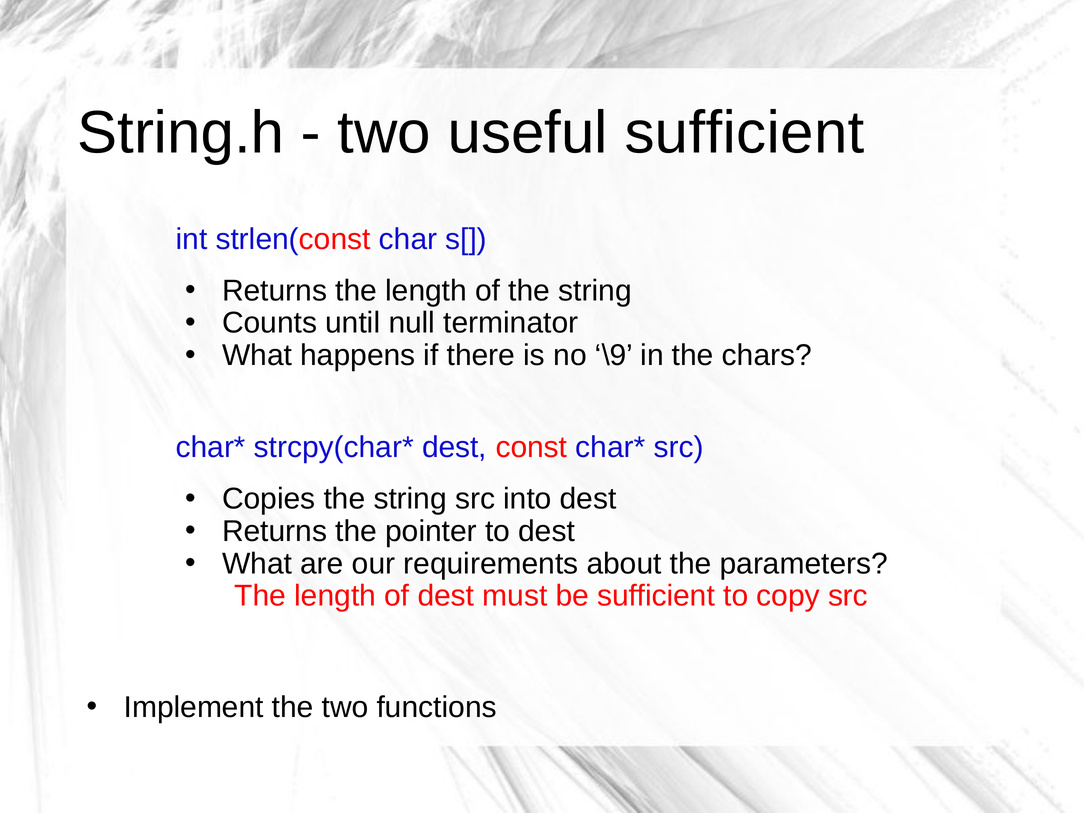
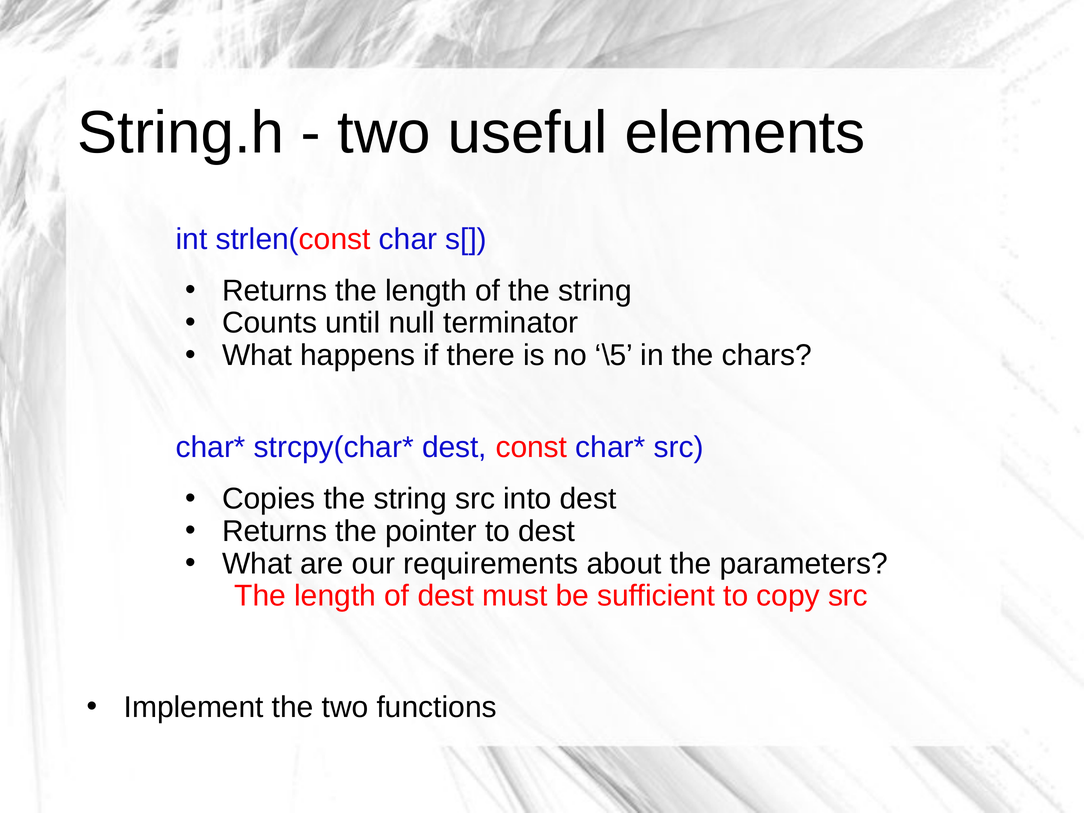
useful sufficient: sufficient -> elements (745, 133)
\9: \9 -> \5 (614, 355)
